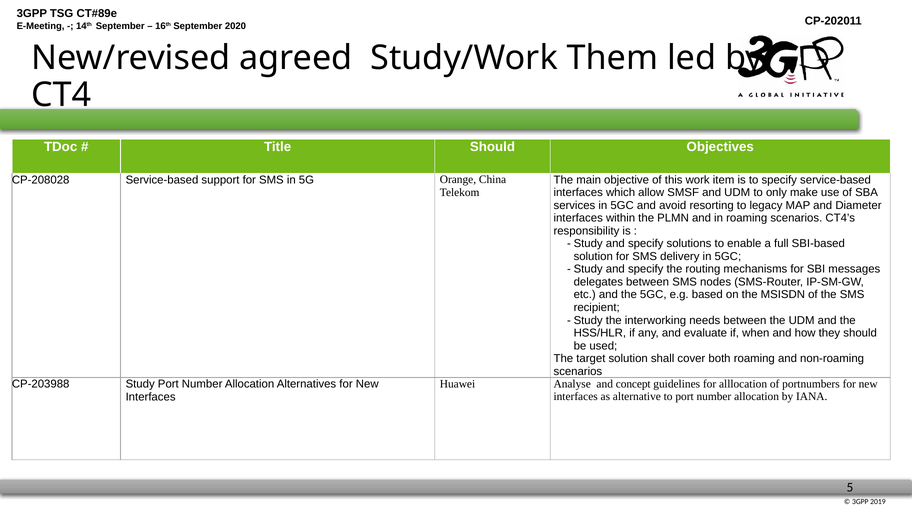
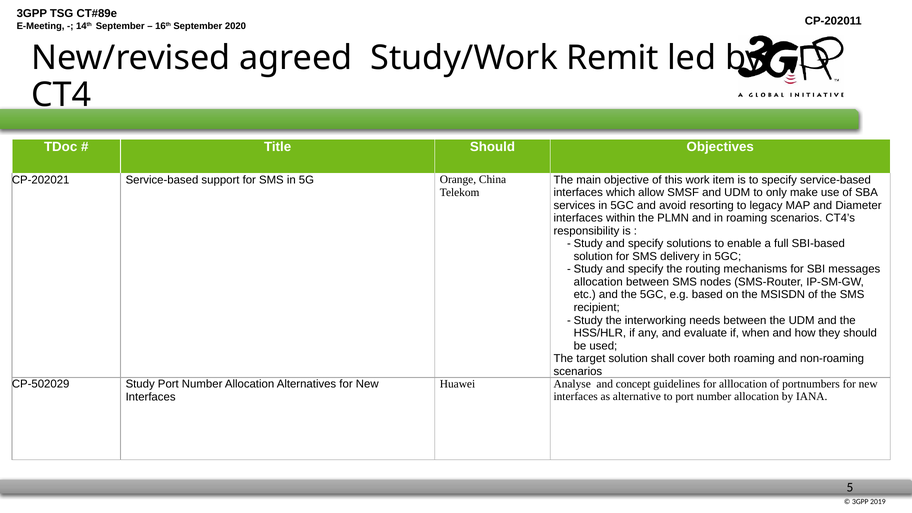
Them: Them -> Remit (613, 58)
CP-208028: CP-208028 -> CP-202021 (41, 180)
delegates: delegates -> allocation (598, 282)
CP-203988: CP-203988 -> CP-502029 (41, 384)
